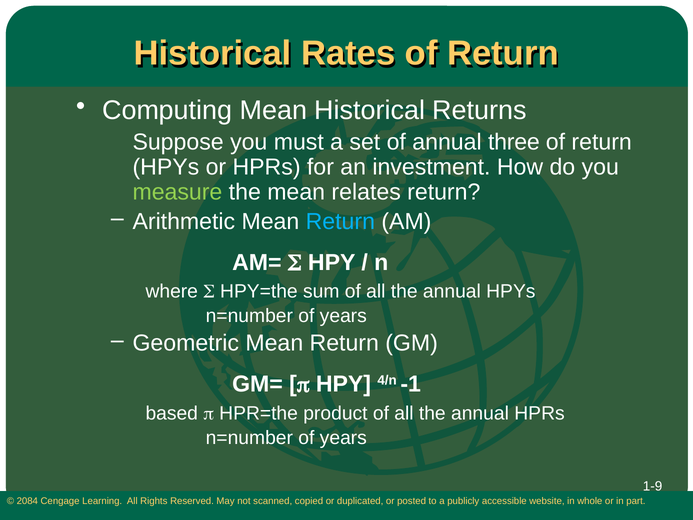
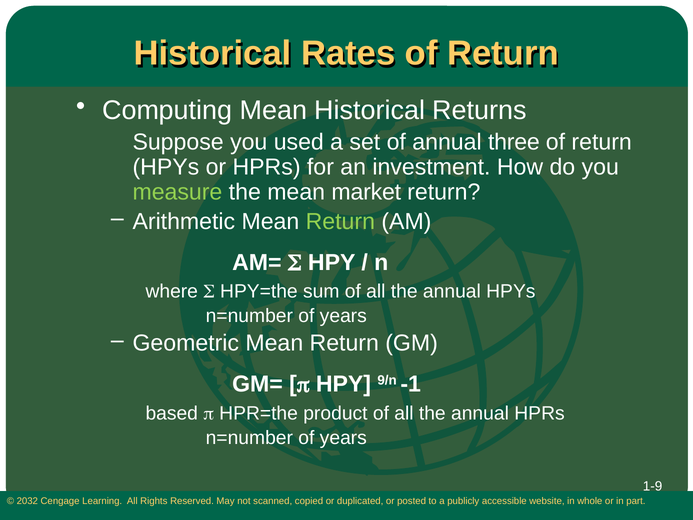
must: must -> used (299, 142)
relates: relates -> market (366, 192)
Return colour: light blue -> light green (340, 221)
4/n: 4/n -> 9/n (387, 380)
2084: 2084 -> 2032 (27, 501)
